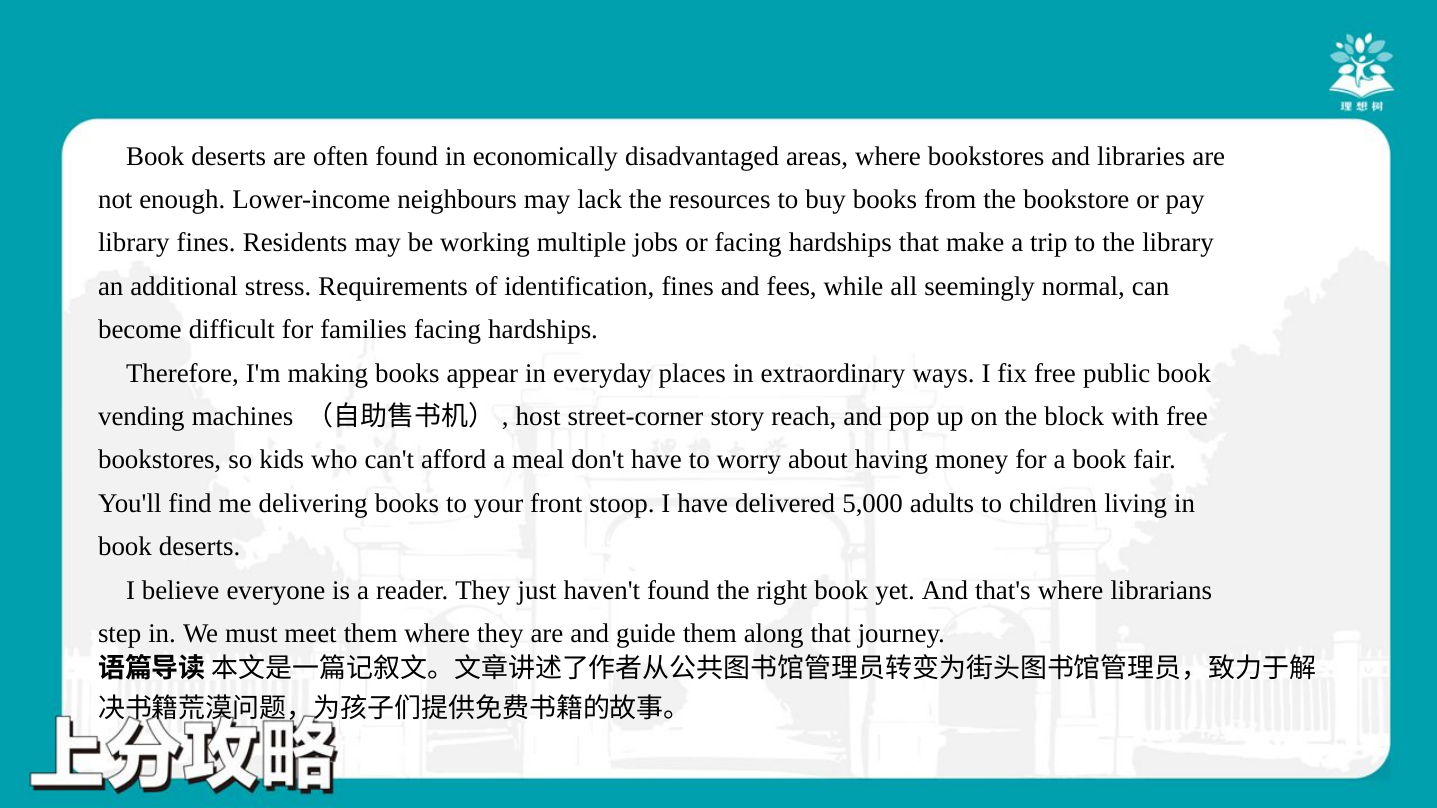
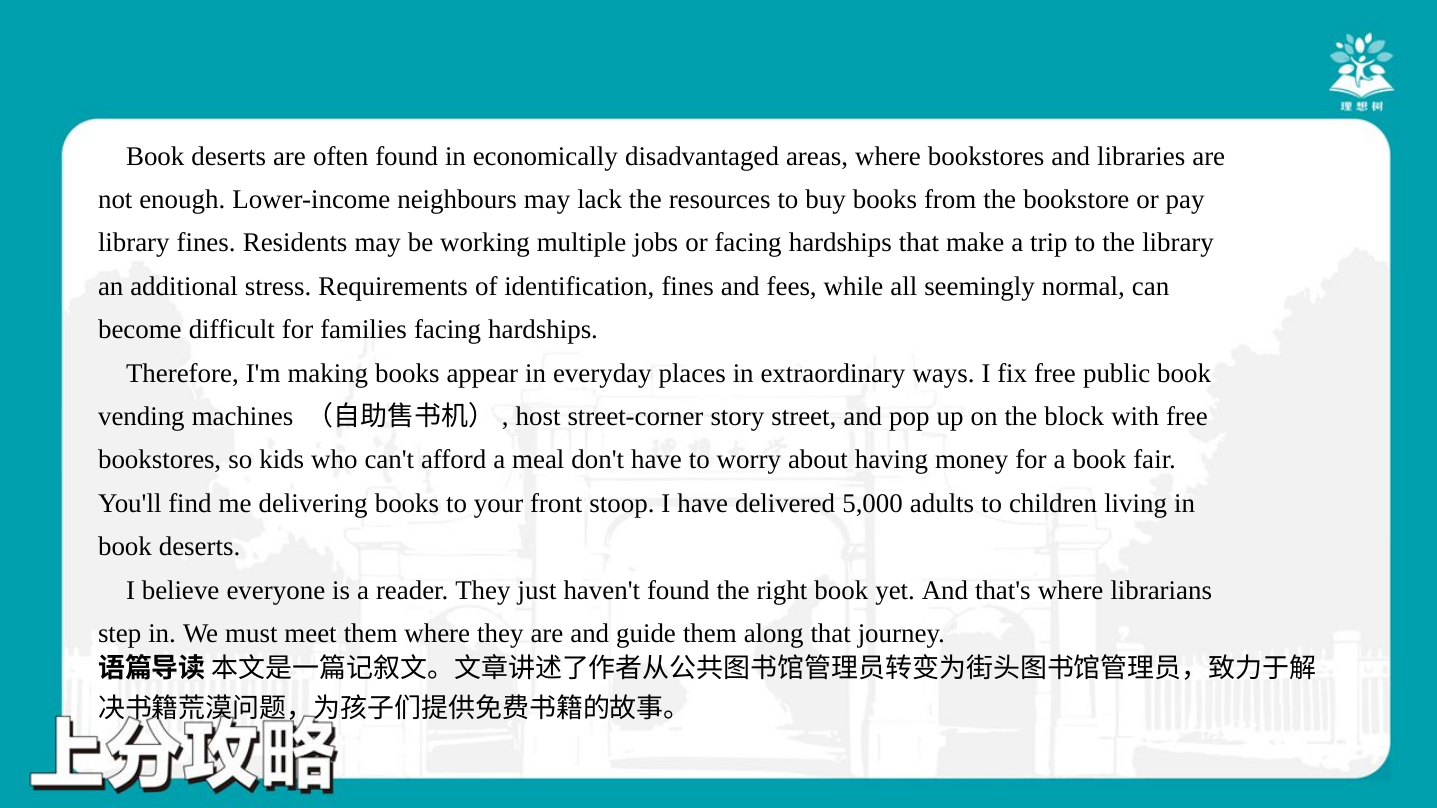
reach: reach -> street (804, 417)
